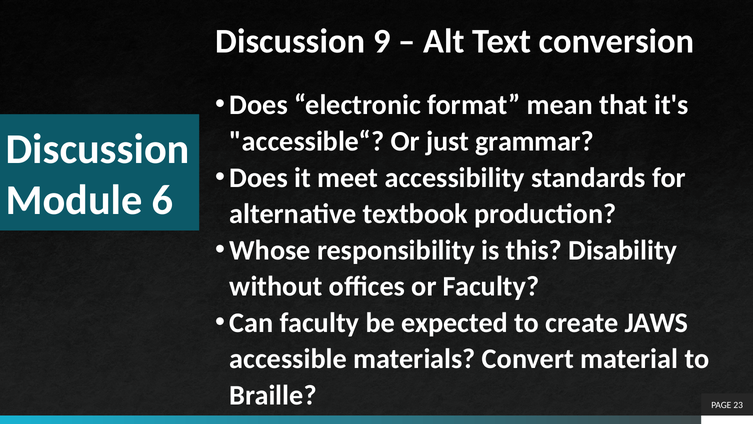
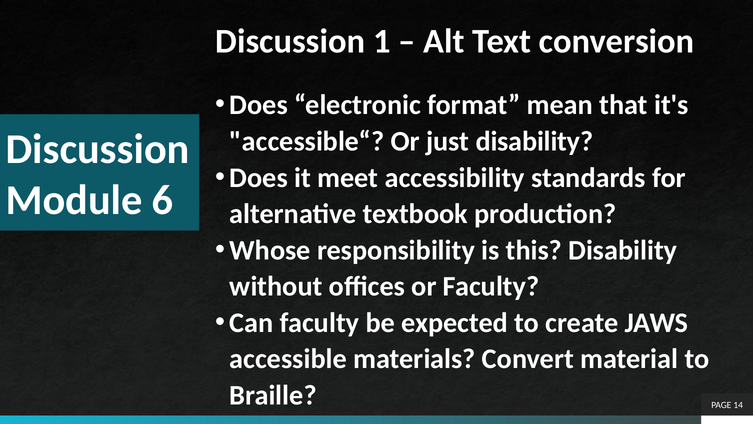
9: 9 -> 1 (382, 41)
just grammar: grammar -> disability (534, 141)
23: 23 -> 14 (738, 405)
